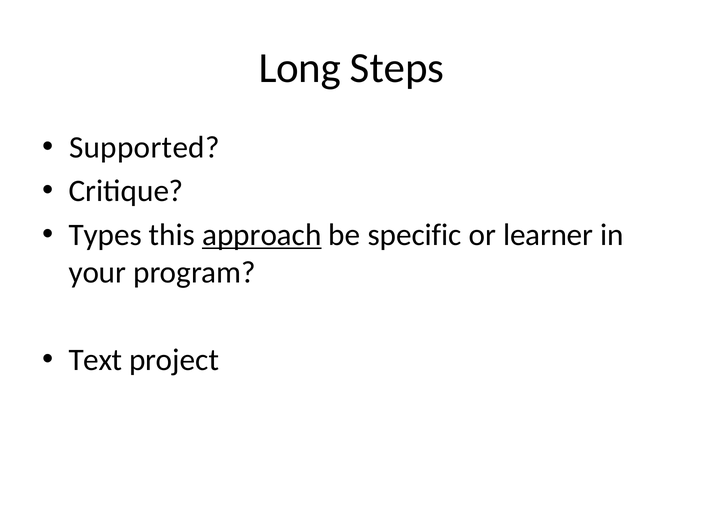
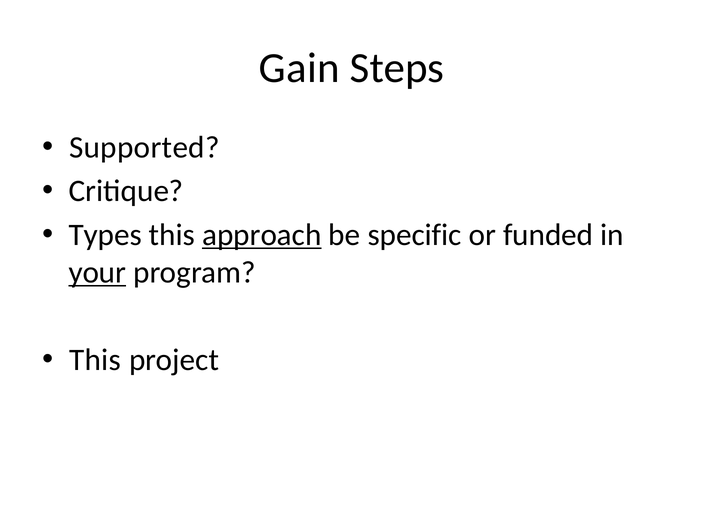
Long: Long -> Gain (299, 68)
learner: learner -> funded (548, 235)
your underline: none -> present (97, 272)
Text: Text -> This (95, 360)
